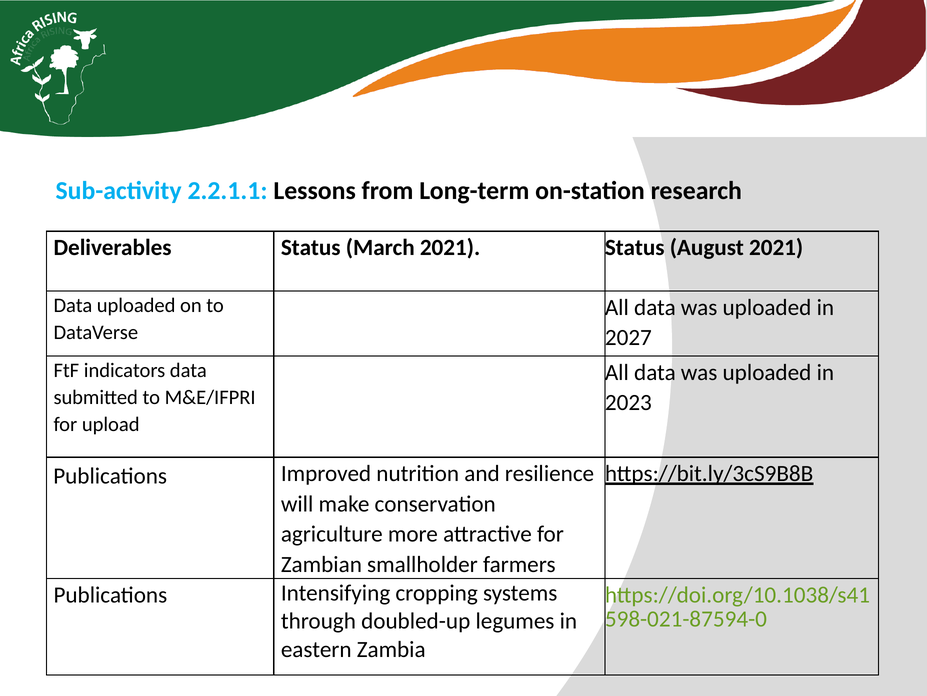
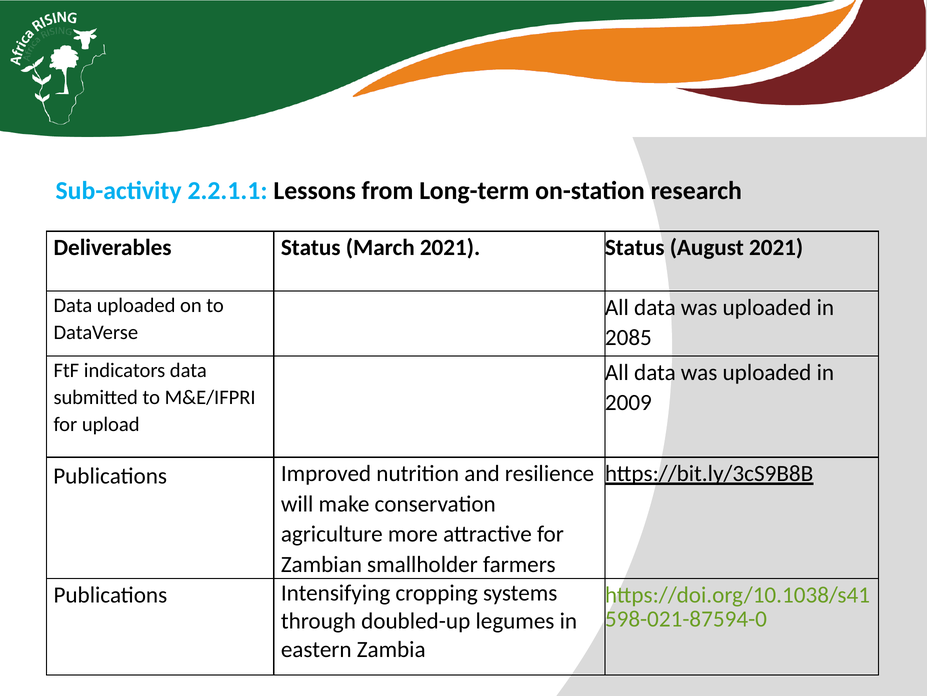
2027: 2027 -> 2085 (628, 337)
2023: 2023 -> 2009 (628, 402)
